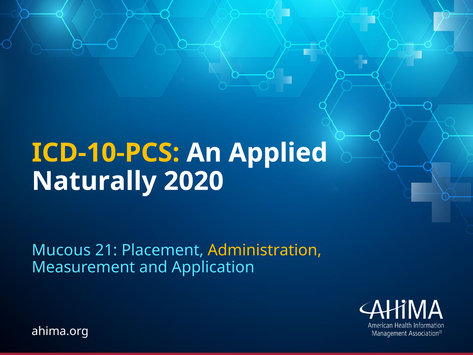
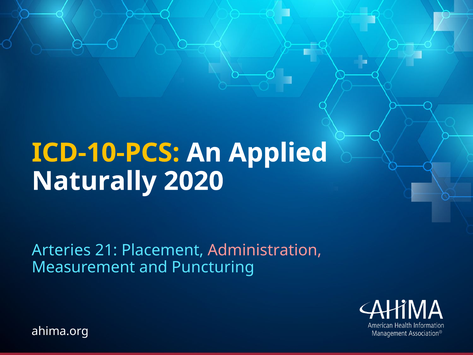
Mucous: Mucous -> Arteries (61, 250)
Administration colour: yellow -> pink (265, 250)
Application: Application -> Puncturing (213, 267)
